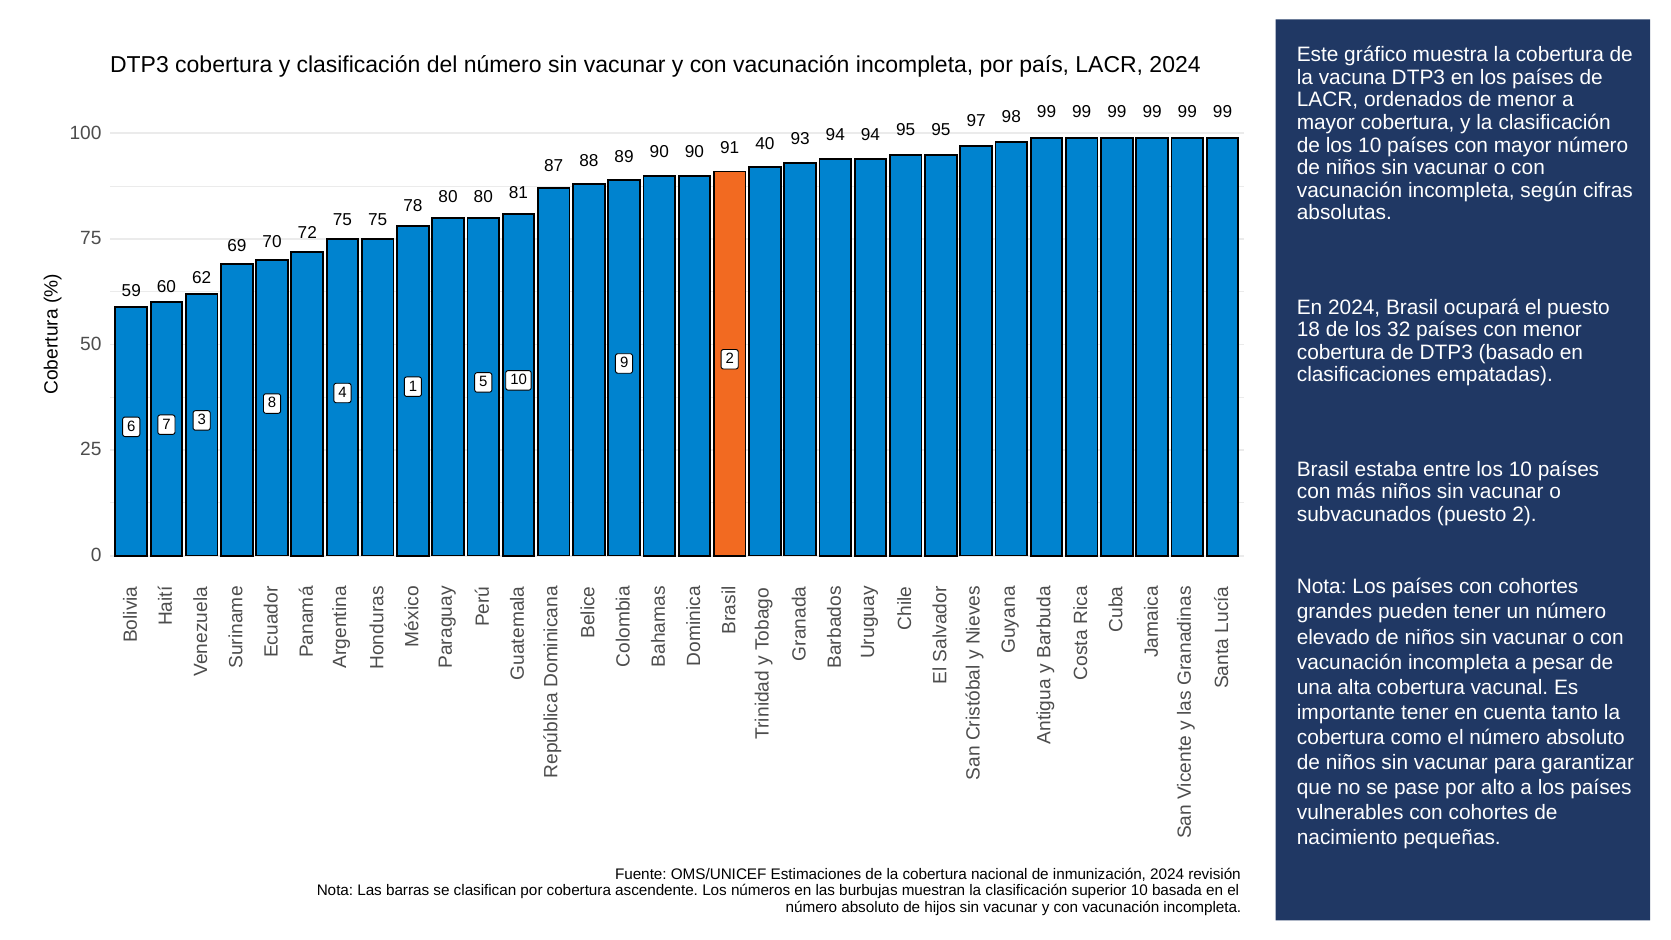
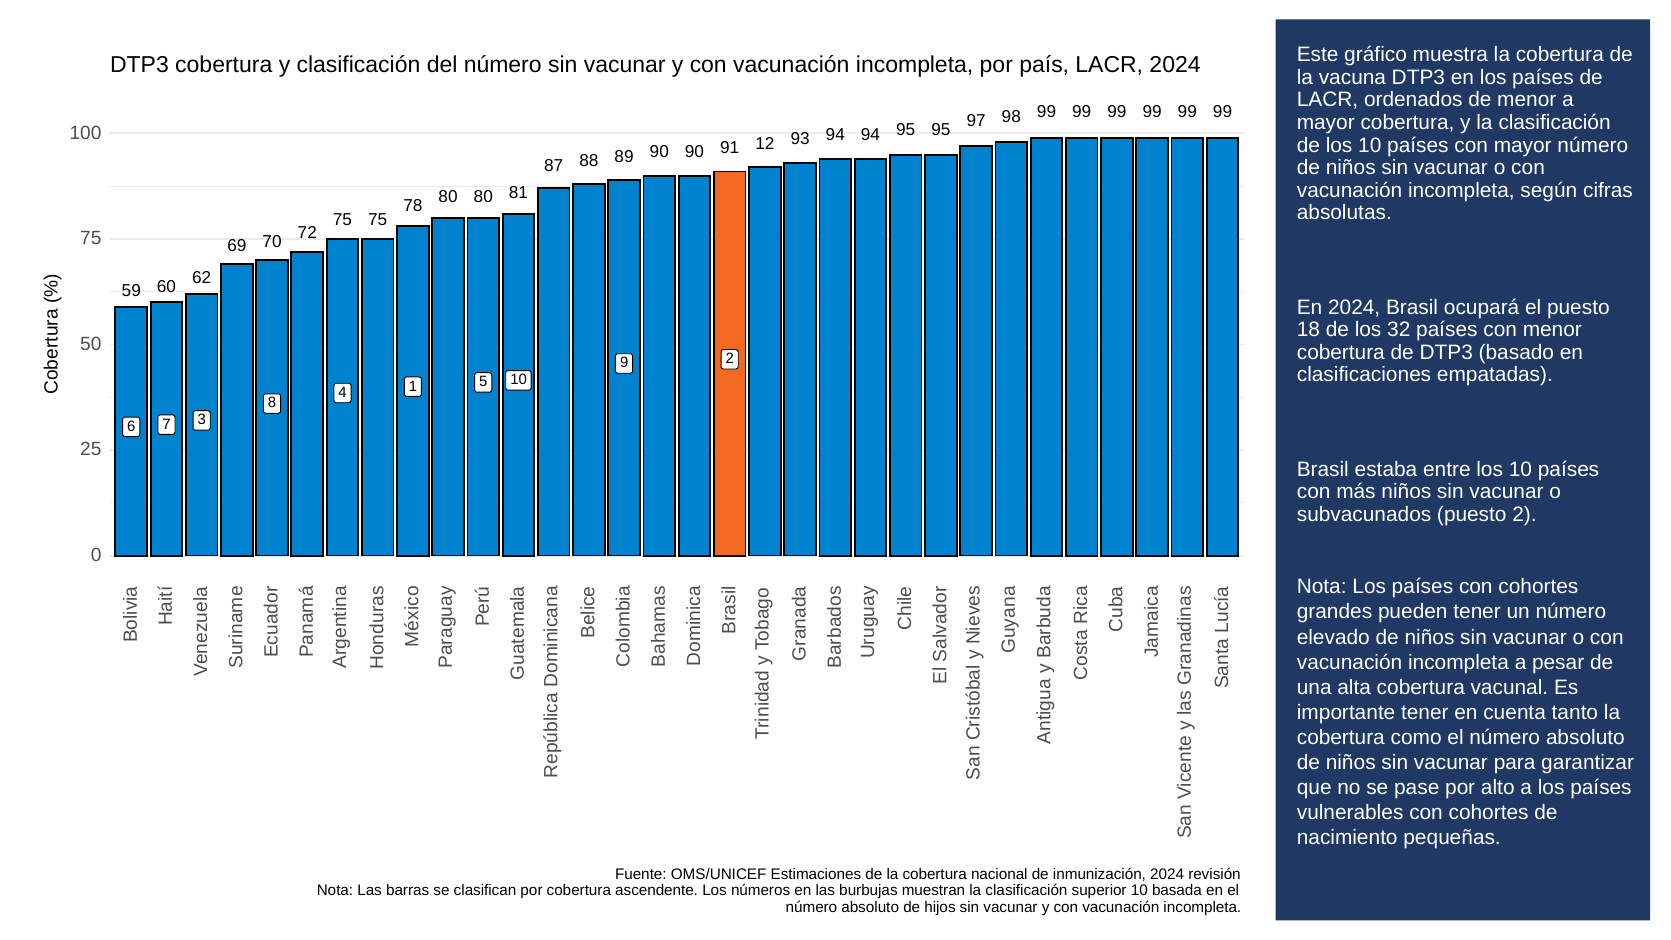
40: 40 -> 12 (765, 143)
